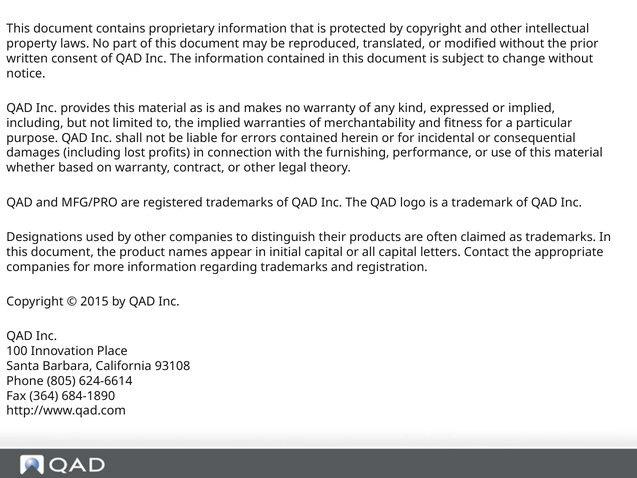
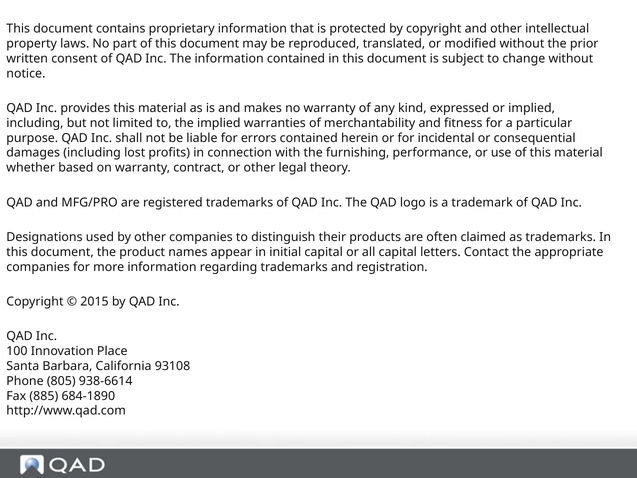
624-6614: 624-6614 -> 938-6614 (106, 381)
364: 364 -> 885 (44, 396)
